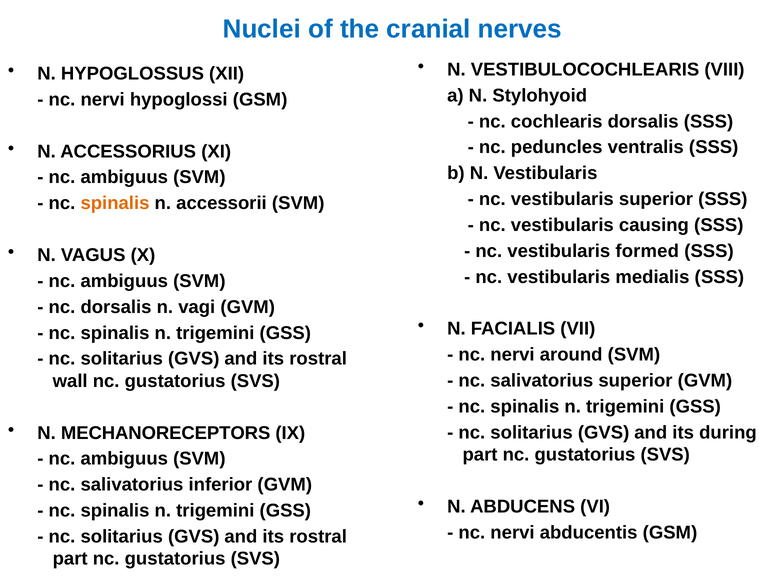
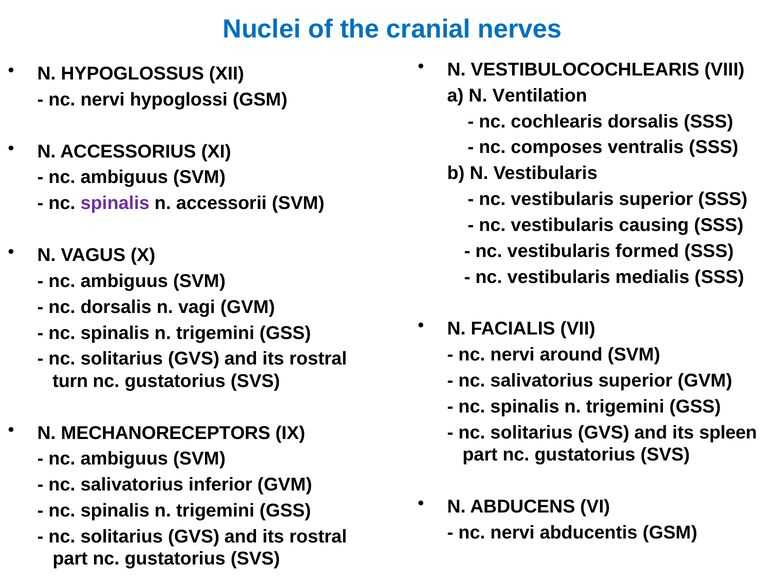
Stylohyoid: Stylohyoid -> Ventilation (540, 95)
peduncles: peduncles -> composes (557, 147)
spinalis colour: orange -> purple (115, 203)
wall: wall -> turn (70, 381)
during: during -> spleen (728, 432)
